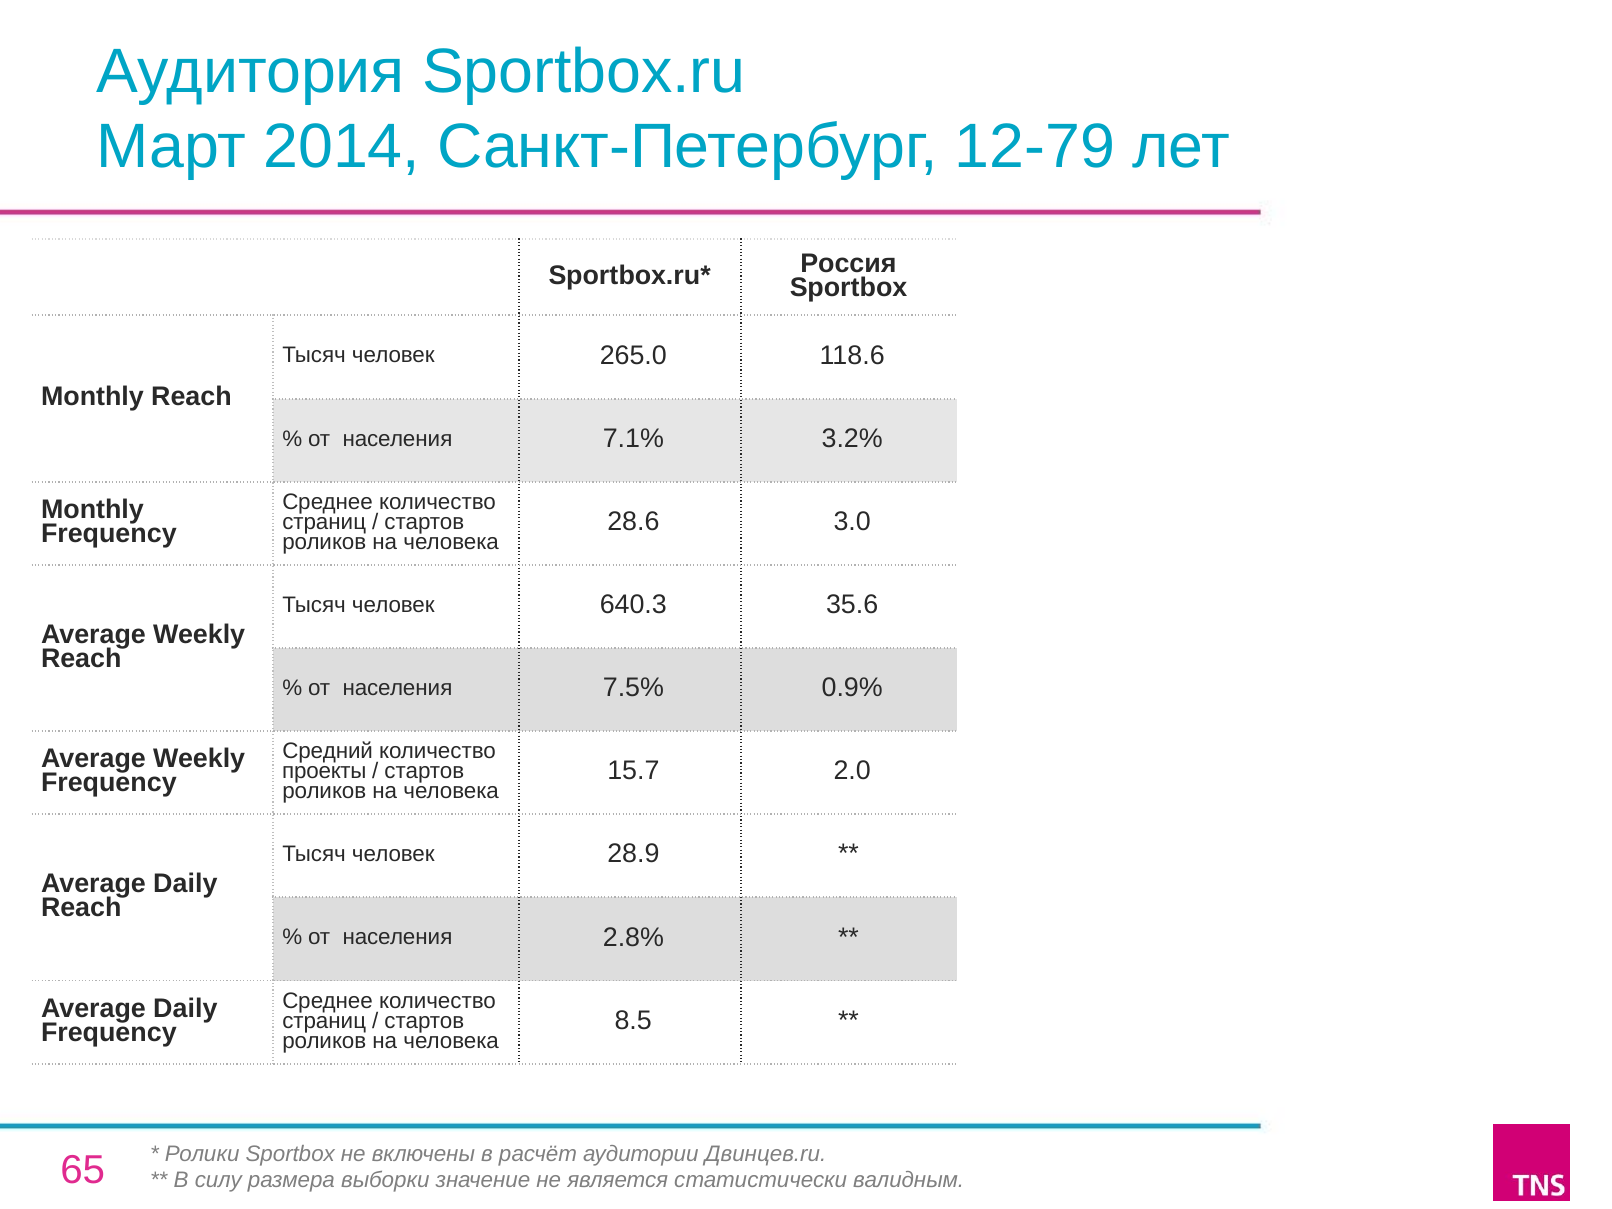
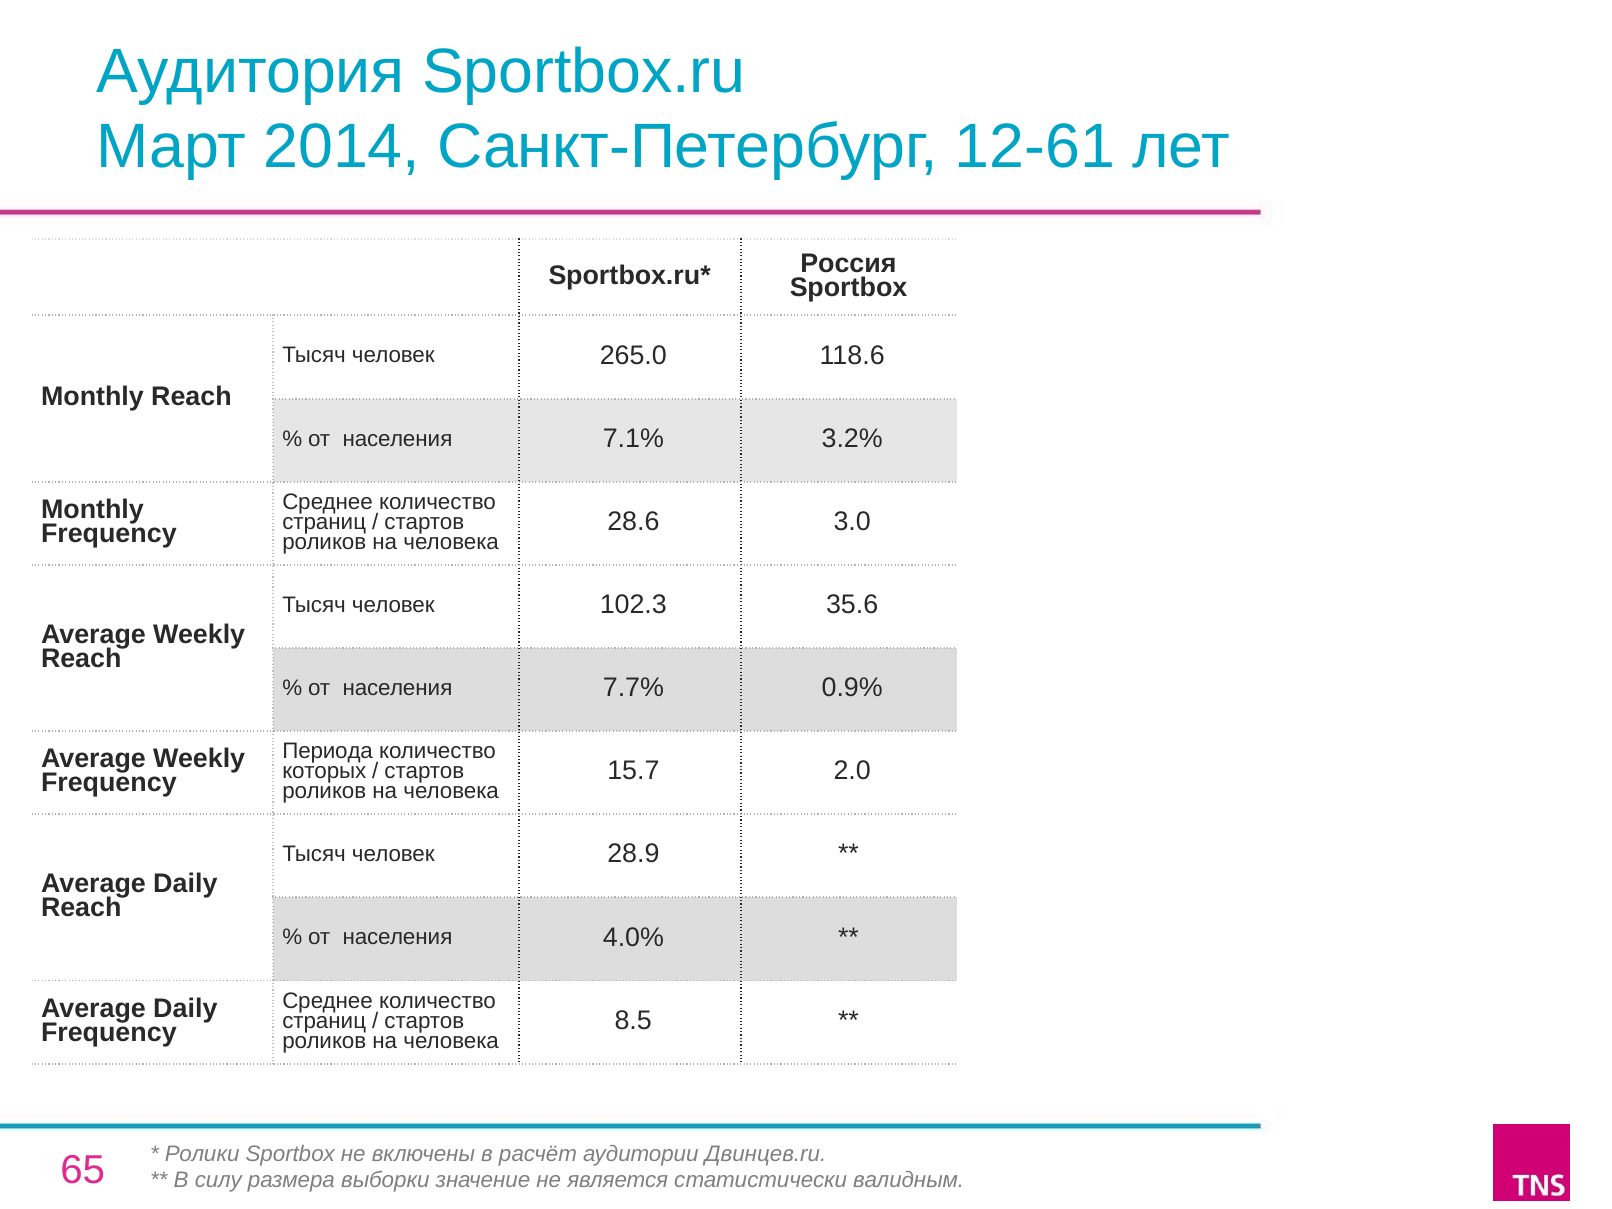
12-79: 12-79 -> 12-61 (1035, 147)
640.3: 640.3 -> 102.3 (633, 605)
7.5%: 7.5% -> 7.7% (633, 688)
Средний: Средний -> Периода (328, 751)
проекты: проекты -> которых (324, 771)
2.8%: 2.8% -> 4.0% (633, 937)
